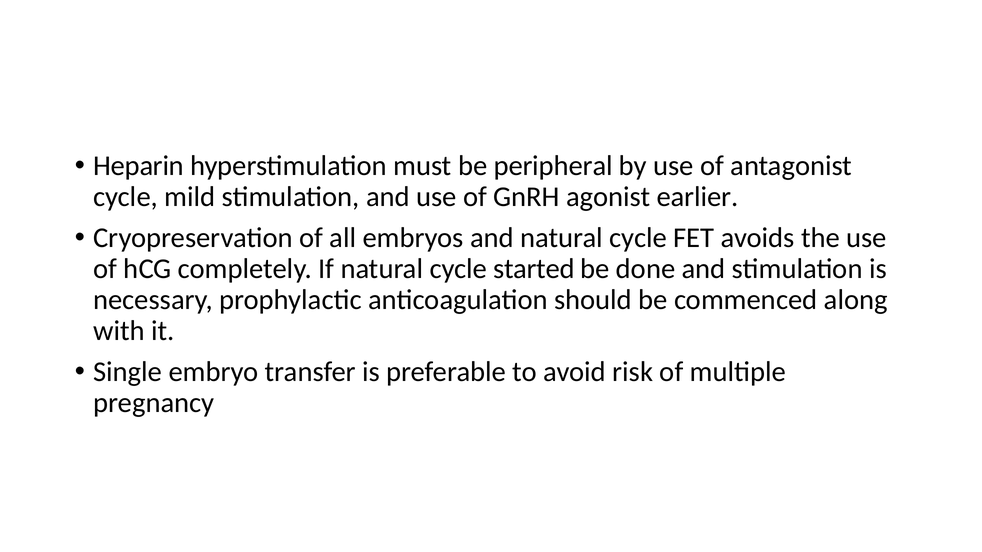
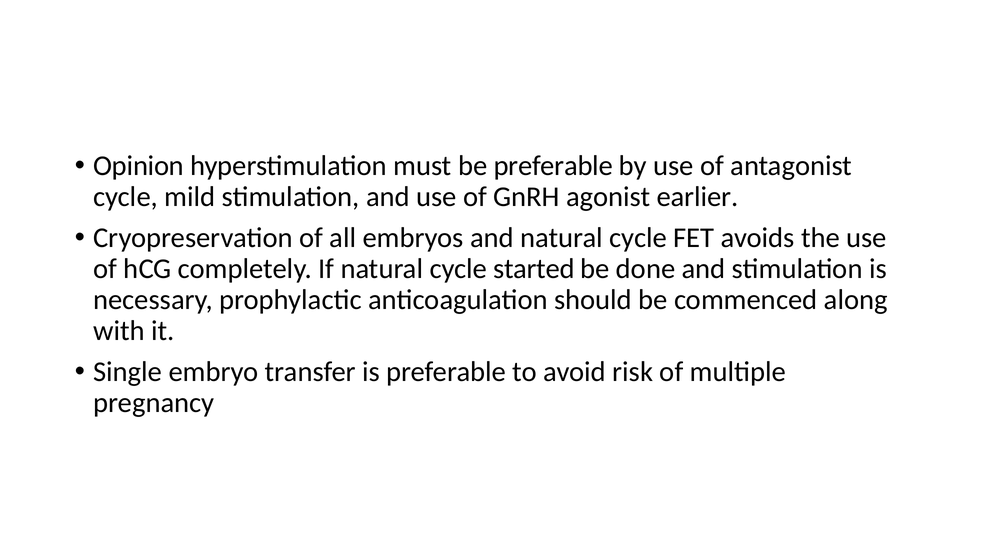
Heparin: Heparin -> Opinion (139, 166)
be peripheral: peripheral -> preferable (553, 166)
